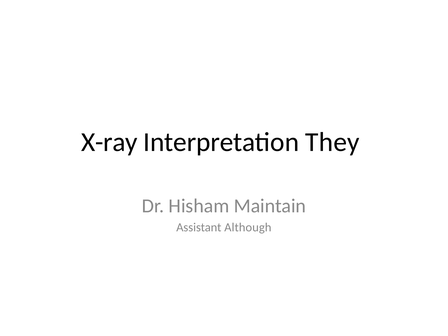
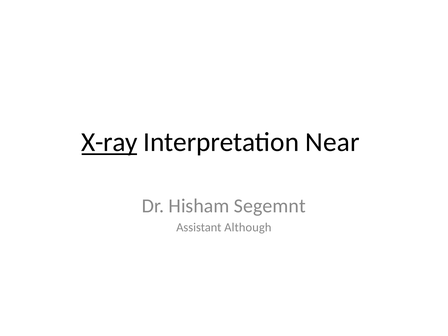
X-ray underline: none -> present (109, 142)
They: They -> Near (332, 142)
Maintain: Maintain -> Segemnt (270, 206)
